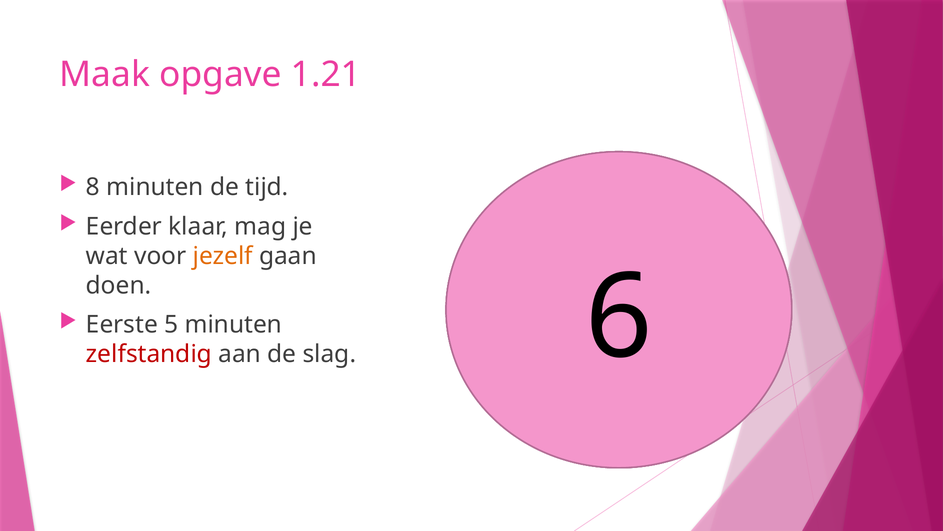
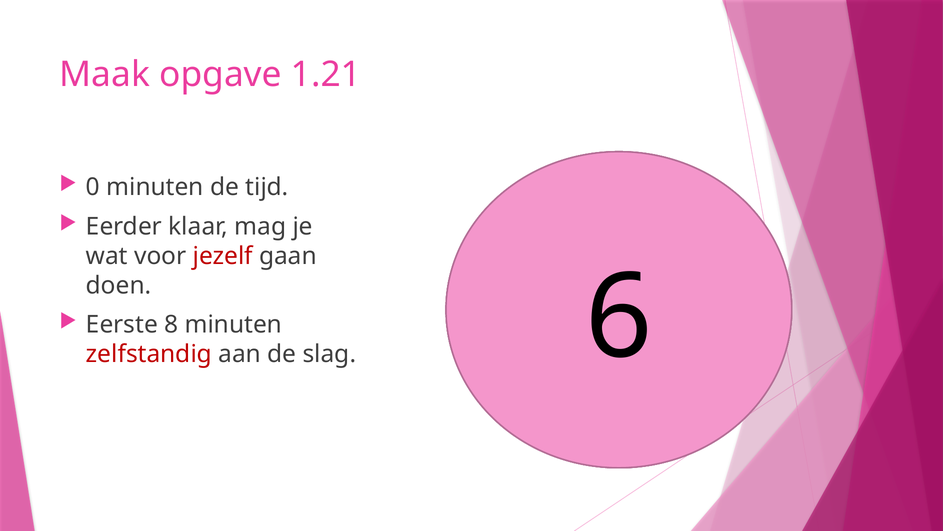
8: 8 -> 0 (93, 187)
jezelf colour: orange -> red (223, 256)
5: 5 -> 8 (171, 324)
